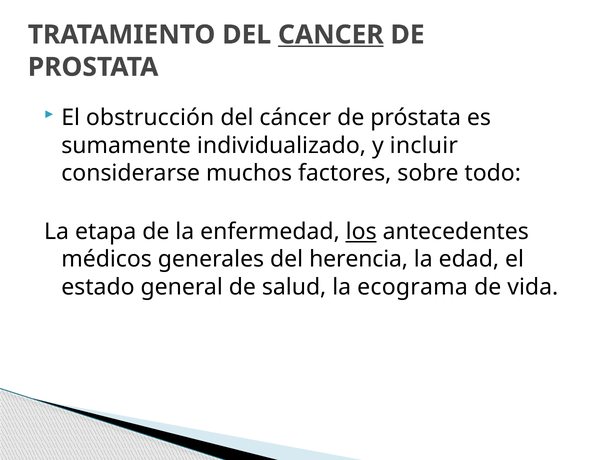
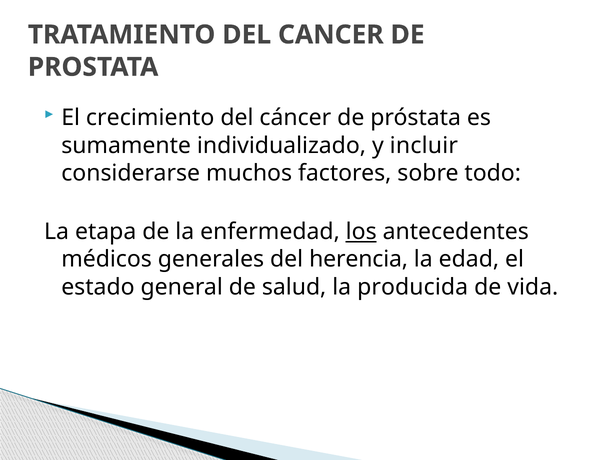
CANCER underline: present -> none (331, 35)
obstrucción: obstrucción -> crecimiento (150, 118)
ecograma: ecograma -> producida (413, 287)
